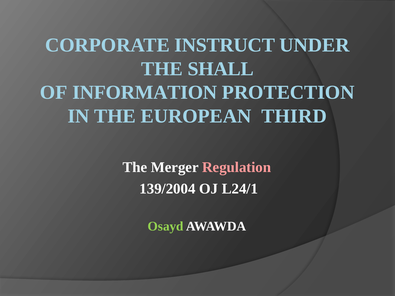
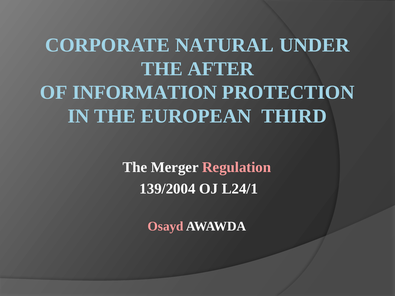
INSTRUCT: INSTRUCT -> NATURAL (224, 45)
SHALL: SHALL -> AFTER (221, 69)
Osayd colour: light green -> pink (166, 227)
